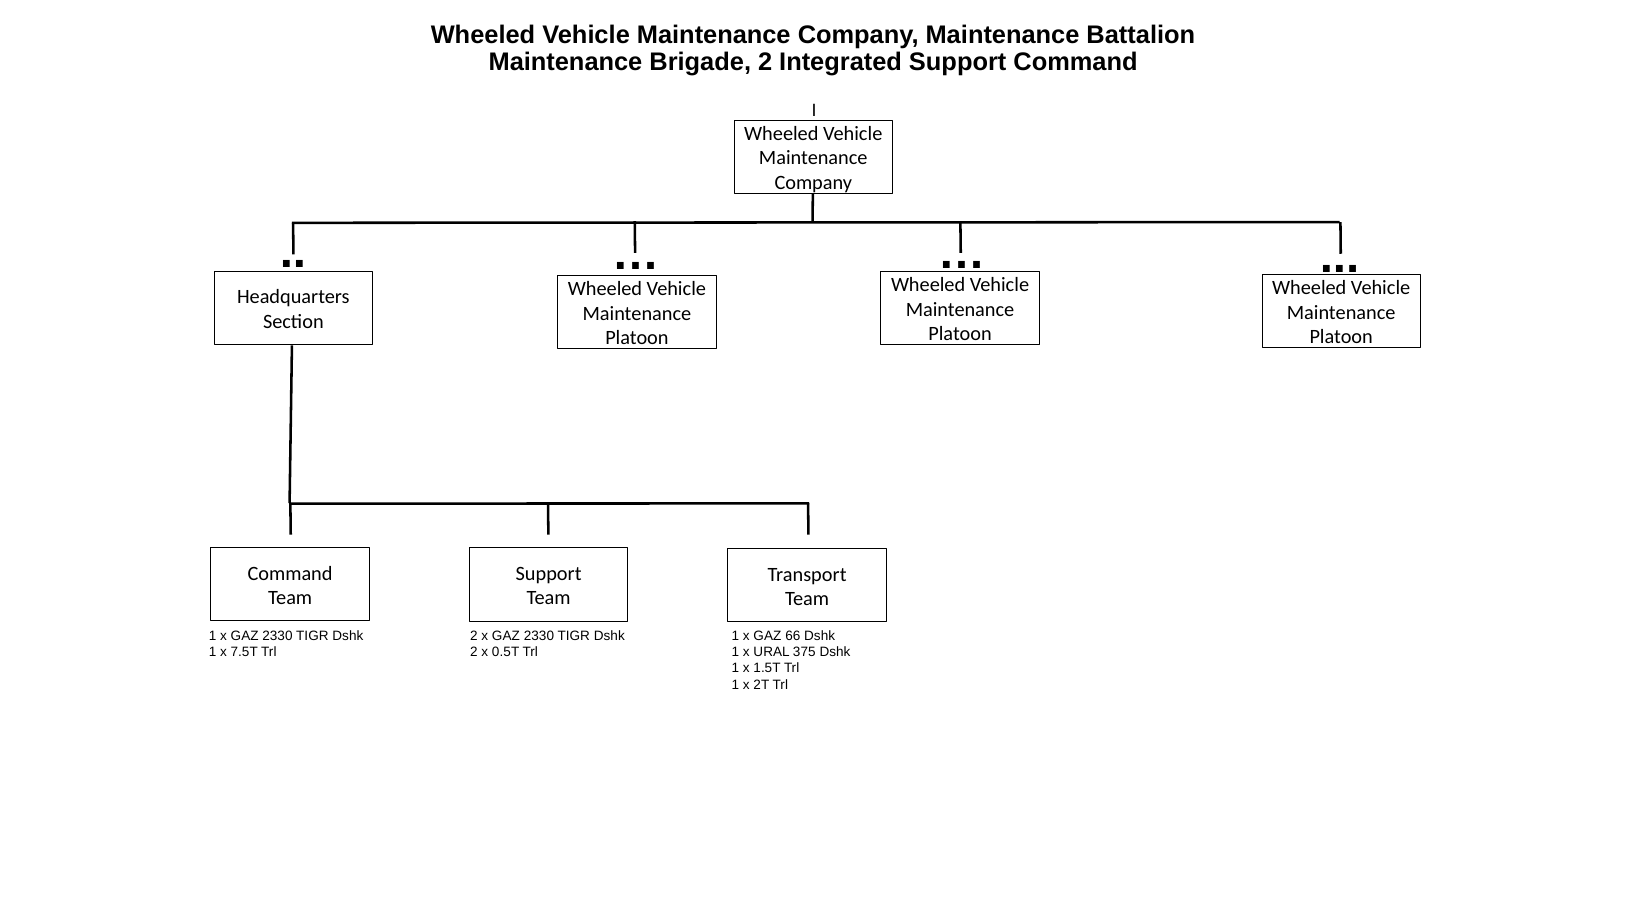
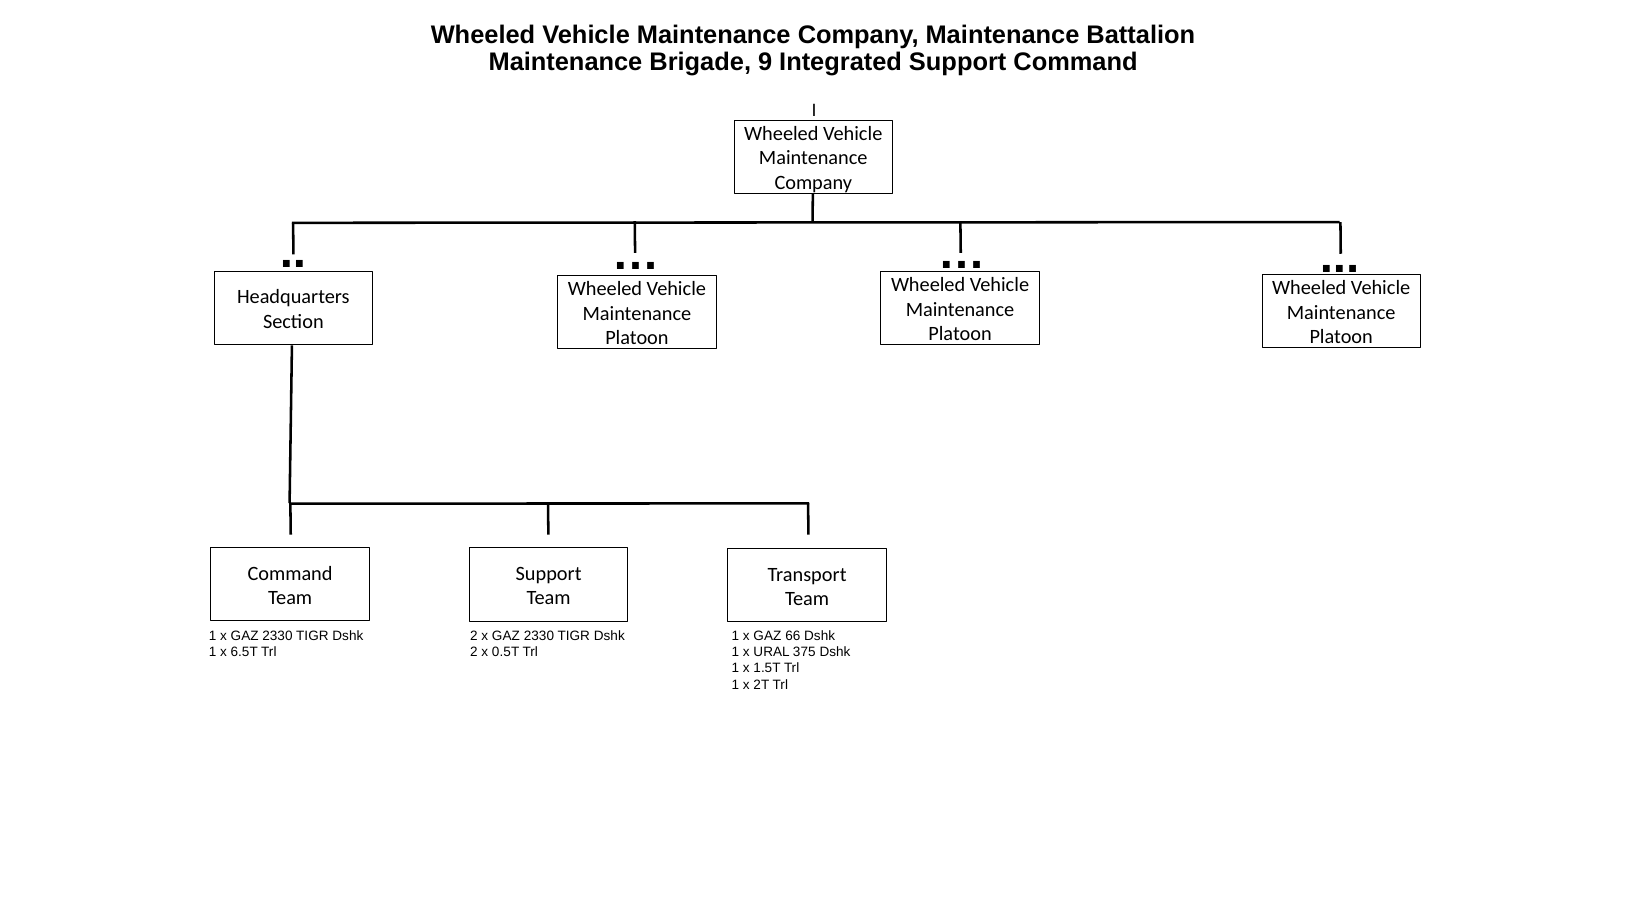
Brigade 2: 2 -> 9 (765, 62)
7.5T: 7.5T -> 6.5T (244, 652)
